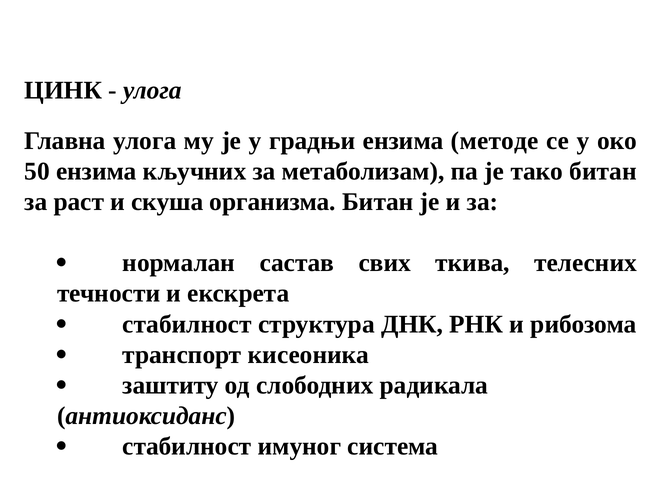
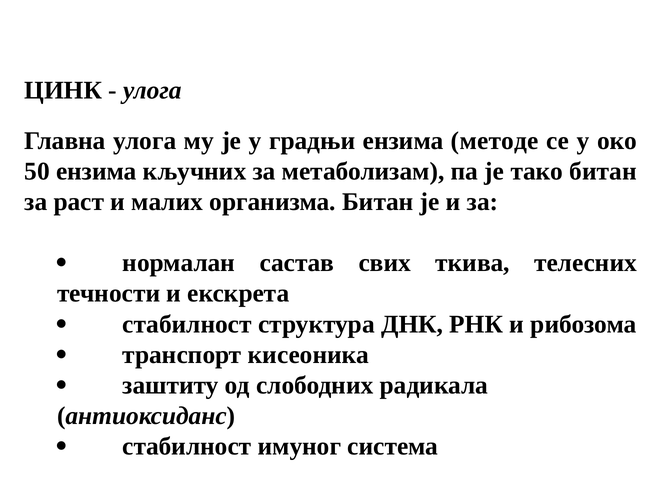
скуша: скуша -> малих (167, 202)
